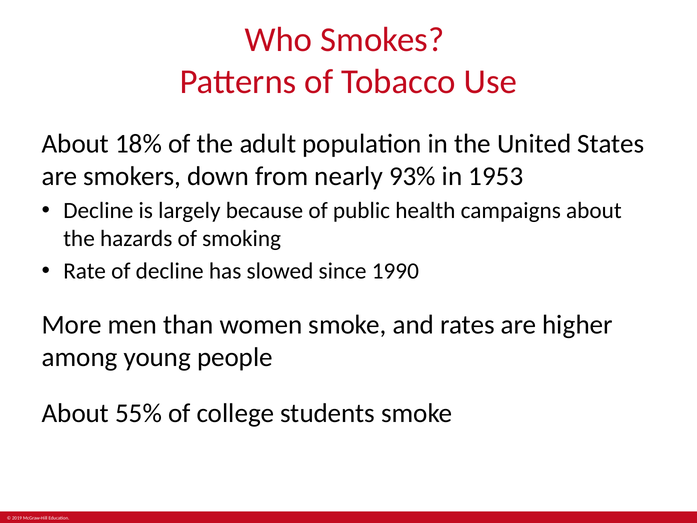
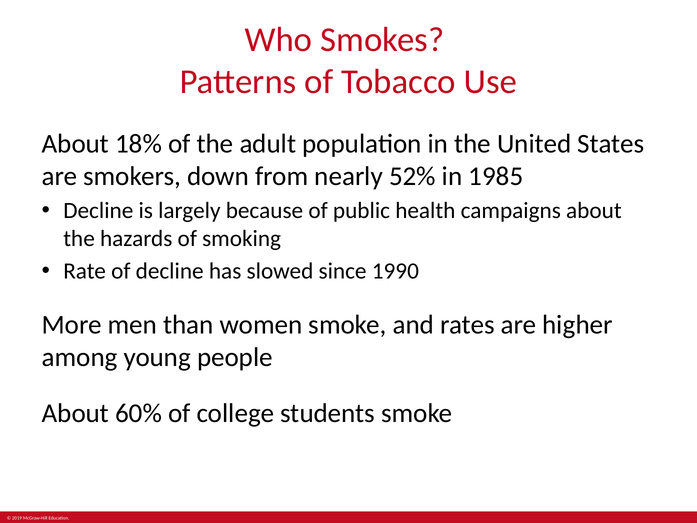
93%: 93% -> 52% (412, 176)
1953: 1953 -> 1985 (496, 176)
55%: 55% -> 60% (139, 413)
